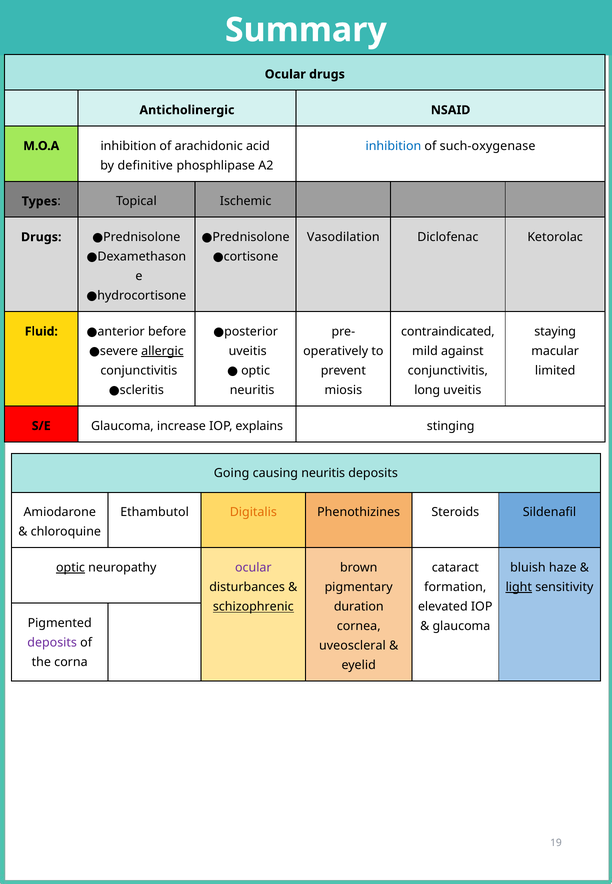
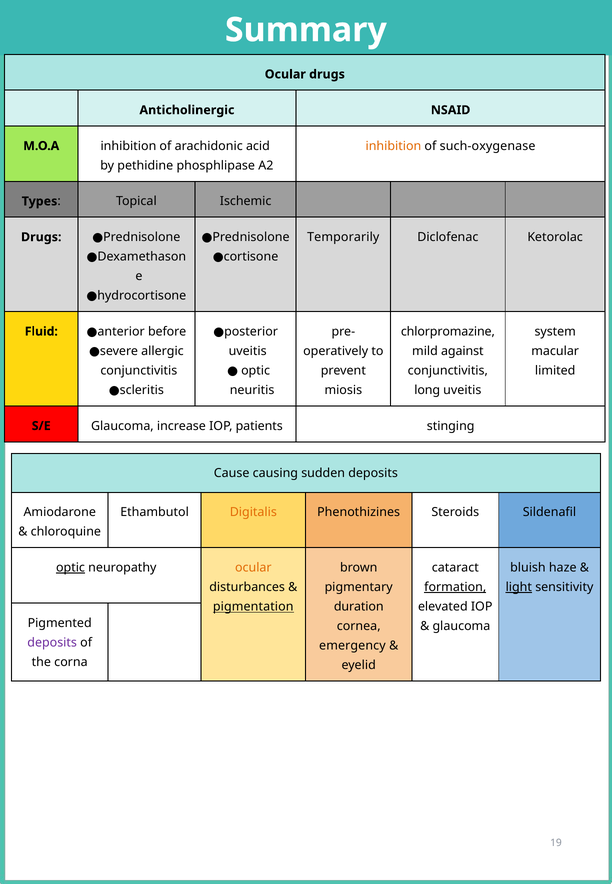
inhibition colour: blue -> orange (393, 146)
definitive: definitive -> pethidine (145, 165)
Vasodilation: Vasodilation -> Temporarily (343, 237)
contraindicated: contraindicated -> chlorpromazine (448, 332)
staying: staying -> system (555, 332)
allergic underline: present -> none (162, 351)
explains: explains -> patients (259, 426)
Going: Going -> Cause (232, 473)
causing neuritis: neuritis -> sudden (323, 473)
ocular colour: purple -> orange (253, 568)
formation underline: none -> present (455, 587)
schizophrenic: schizophrenic -> pigmentation (253, 607)
uveoscleral: uveoscleral -> emergency (352, 646)
